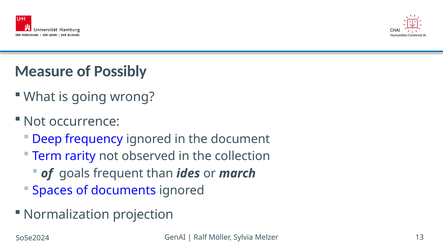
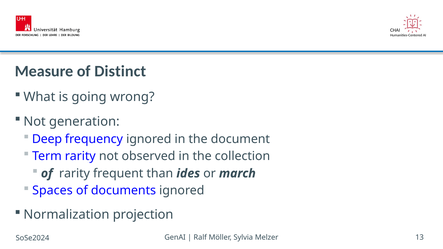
Possibly: Possibly -> Distinct (120, 71)
occurrence: occurrence -> generation (84, 122)
of goals: goals -> rarity (74, 174)
